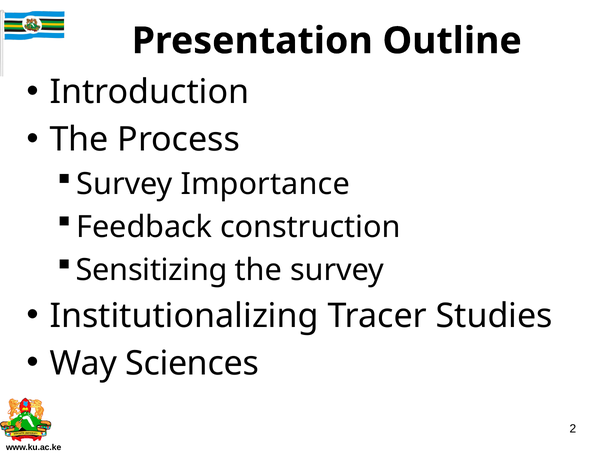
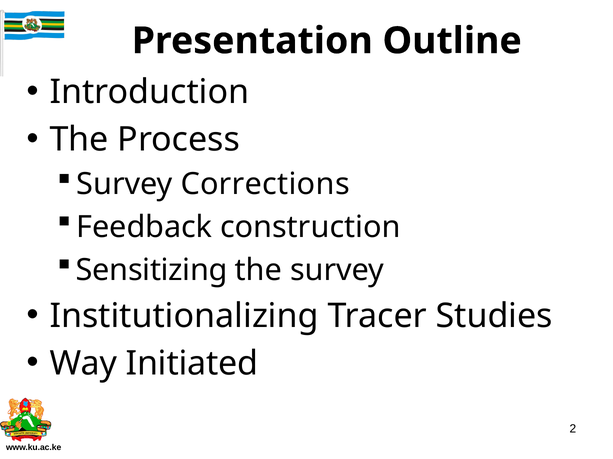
Importance: Importance -> Corrections (265, 185)
Sciences: Sciences -> Initiated (192, 364)
